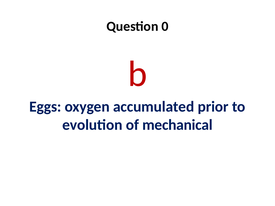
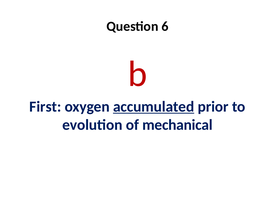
0: 0 -> 6 (165, 26)
Eggs: Eggs -> First (45, 107)
accumulated underline: none -> present (154, 107)
